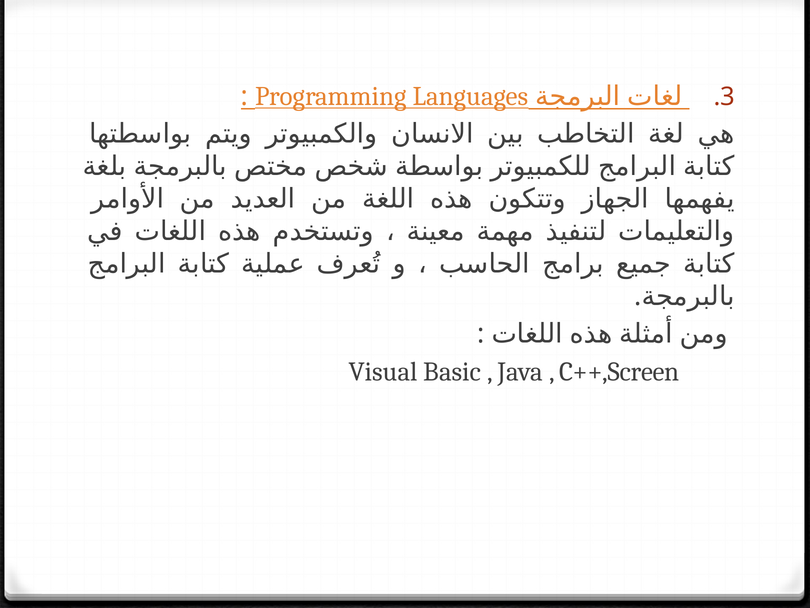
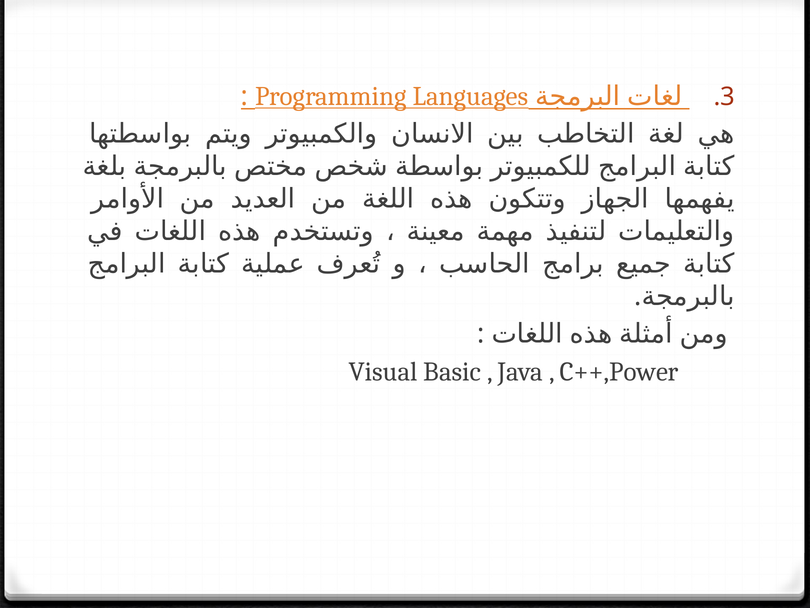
C++,Screen: C++,Screen -> C++,Power (619, 372)
